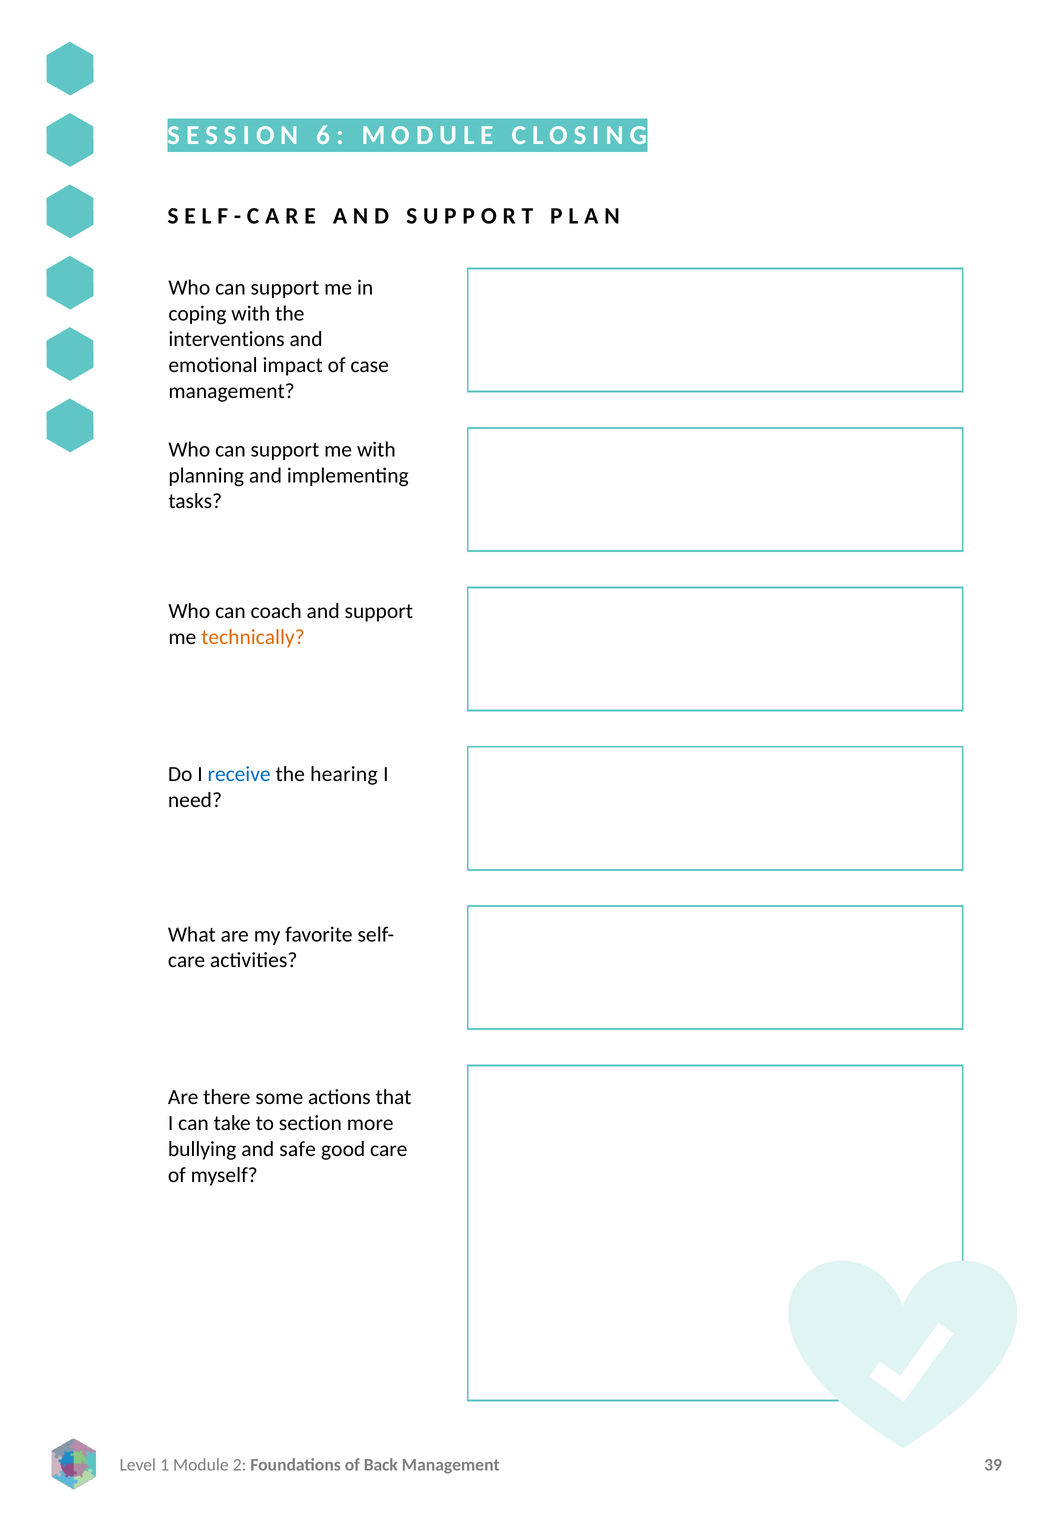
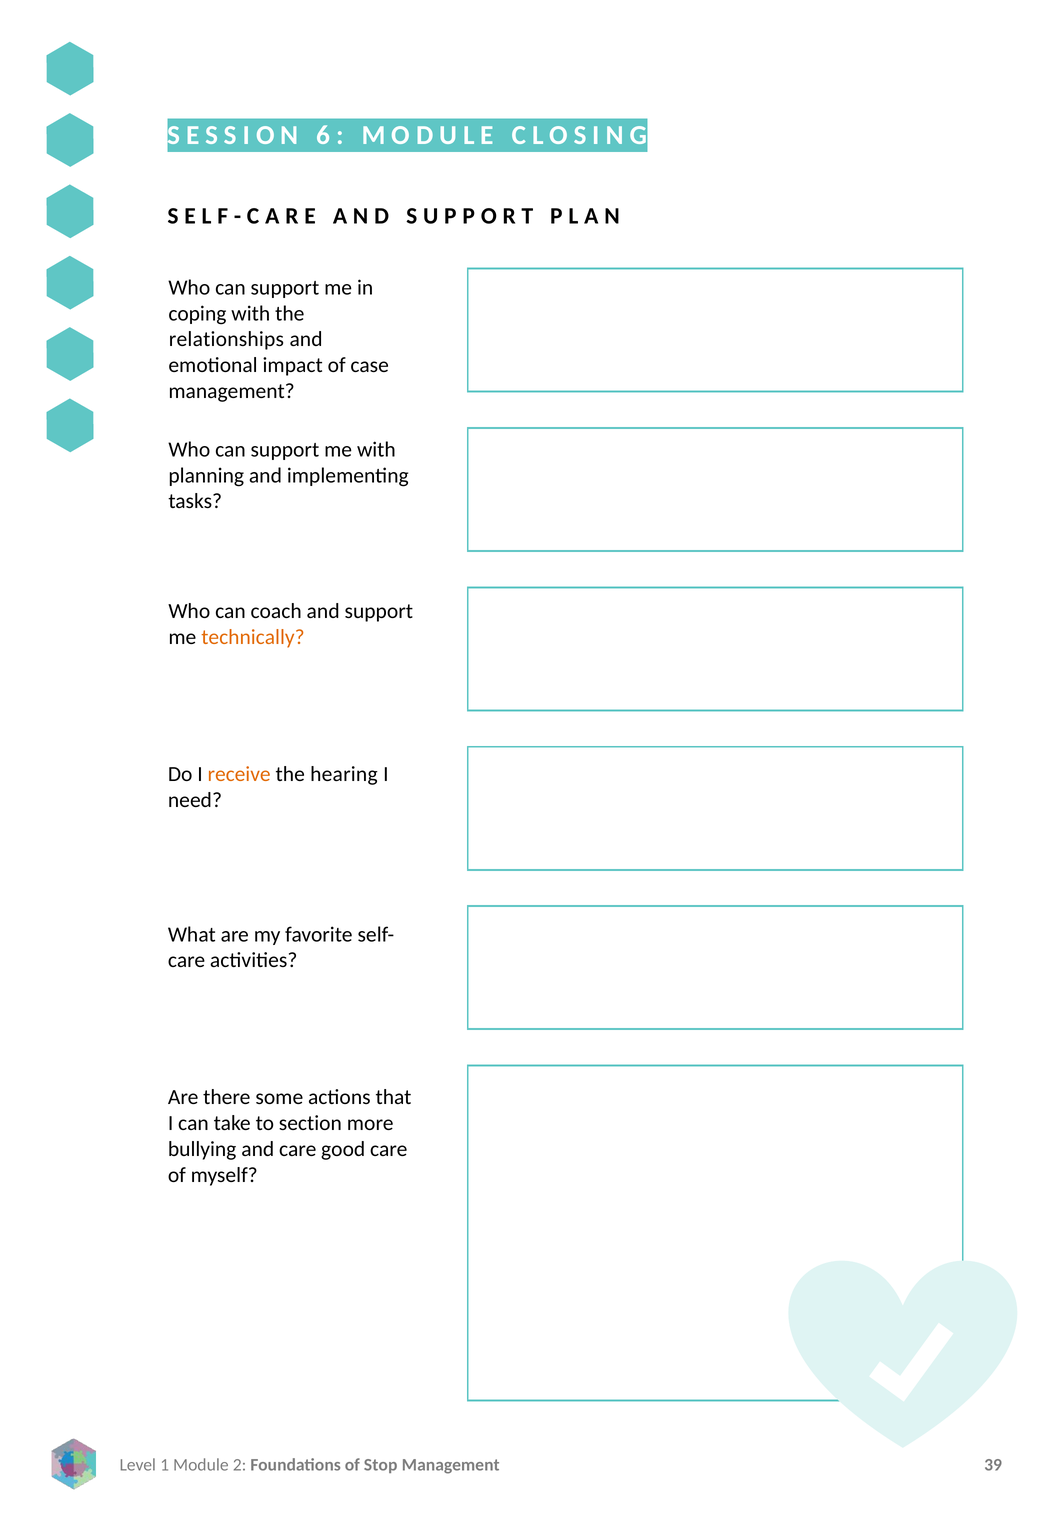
interventions: interventions -> relationships (226, 339)
receive colour: blue -> orange (239, 774)
and safe: safe -> care (298, 1149)
Back: Back -> Stop (381, 1465)
